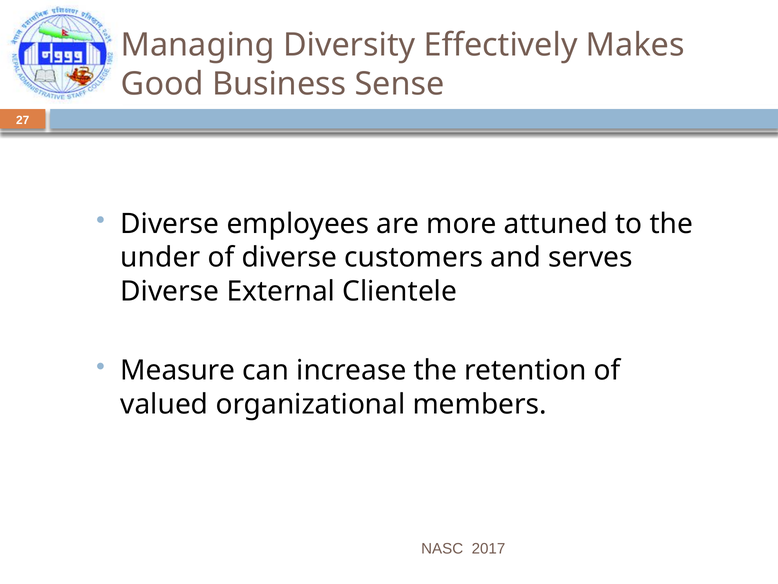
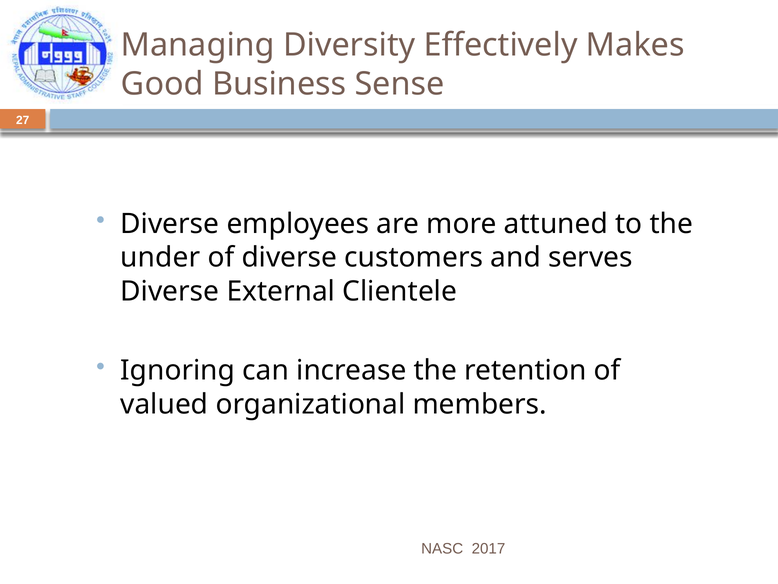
Measure: Measure -> Ignoring (178, 370)
